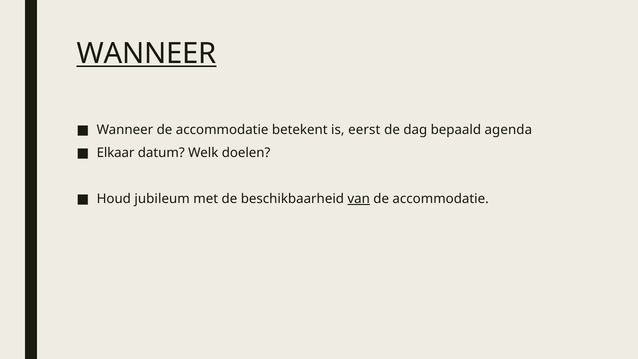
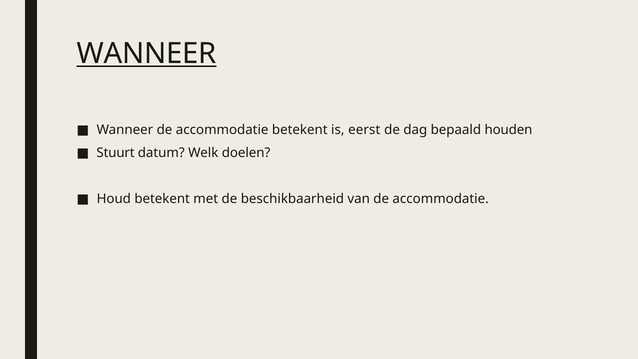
agenda: agenda -> houden (508, 130)
Elkaar: Elkaar -> Stuurt (116, 153)
Houd jubileum: jubileum -> betekent (162, 199)
van underline: present -> none (359, 199)
